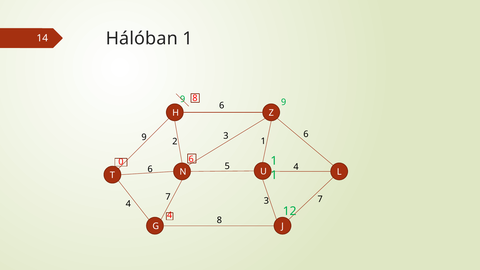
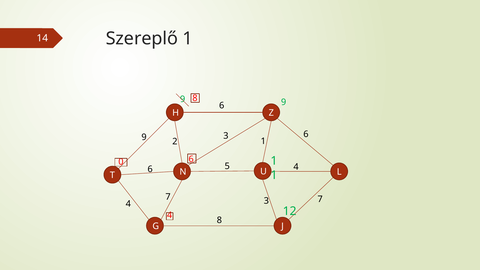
Hálóban: Hálóban -> Szereplő (142, 38)
